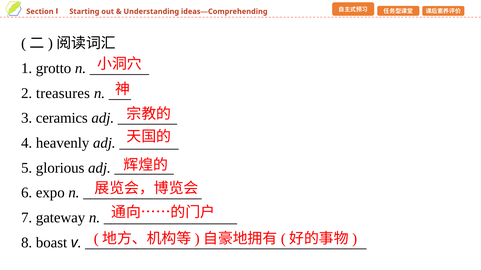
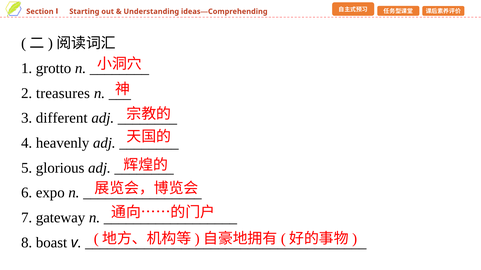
ceramics: ceramics -> different (62, 118)
